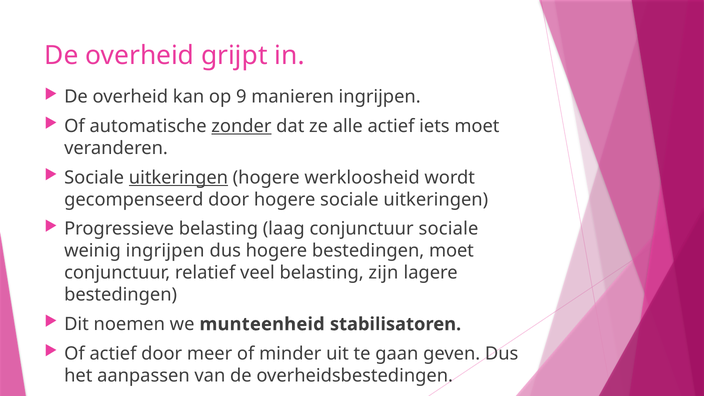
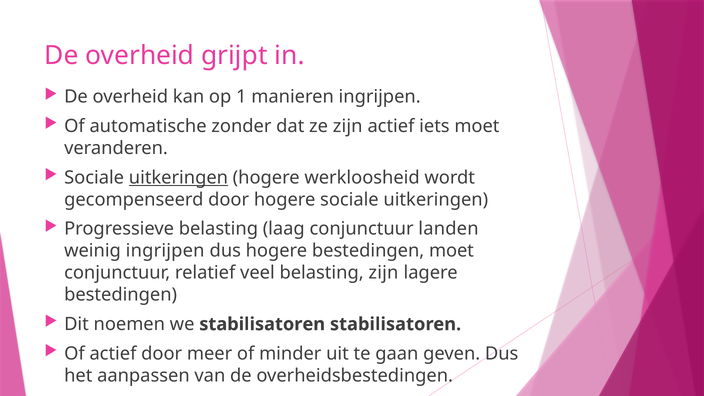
9: 9 -> 1 (241, 97)
zonder underline: present -> none (241, 126)
ze alle: alle -> zijn (348, 126)
conjunctuur sociale: sociale -> landen (448, 229)
we munteenheid: munteenheid -> stabilisatoren (262, 324)
